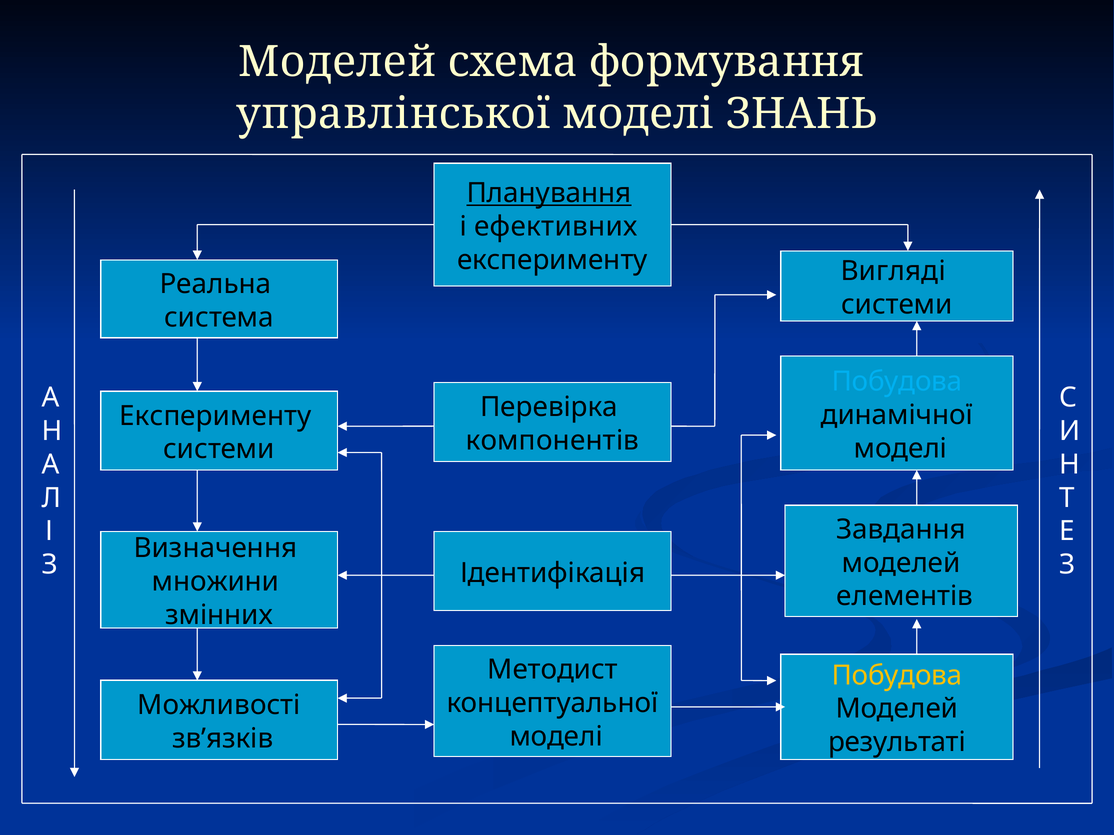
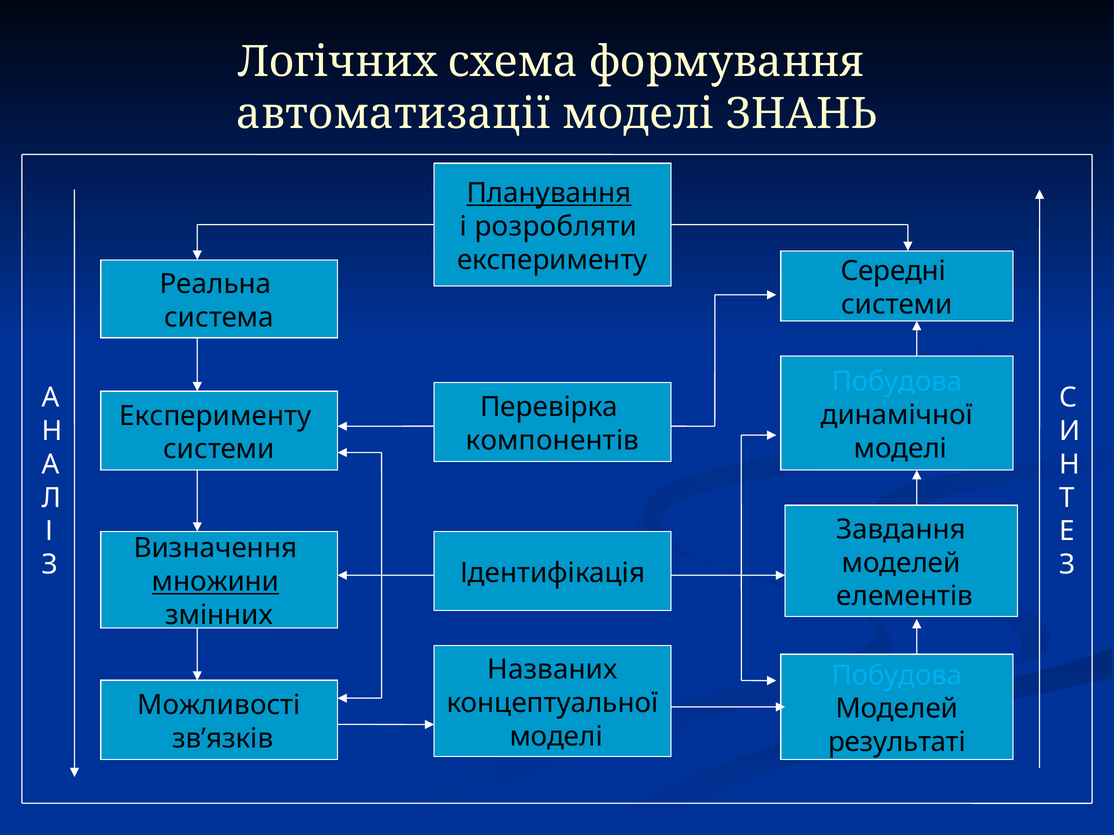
Моделей: Моделей -> Логічних (338, 62)
управлінської: управлінської -> автоматизації (394, 114)
ефективних: ефективних -> розробляти (556, 227)
Вигляді: Вигляді -> Середні (893, 271)
множини underline: none -> present (216, 582)
Методист: Методист -> Названих (552, 670)
Побудова colour: yellow -> light blue (897, 676)
